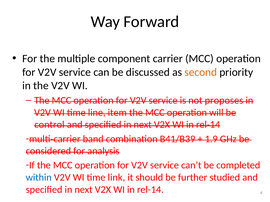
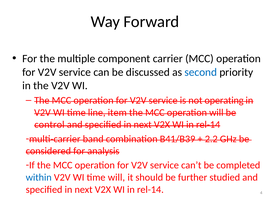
second colour: orange -> blue (201, 72)
proposes: proposes -> operating (224, 101)
1.9: 1.9 -> 2.2 (211, 139)
time link: link -> will (116, 178)
